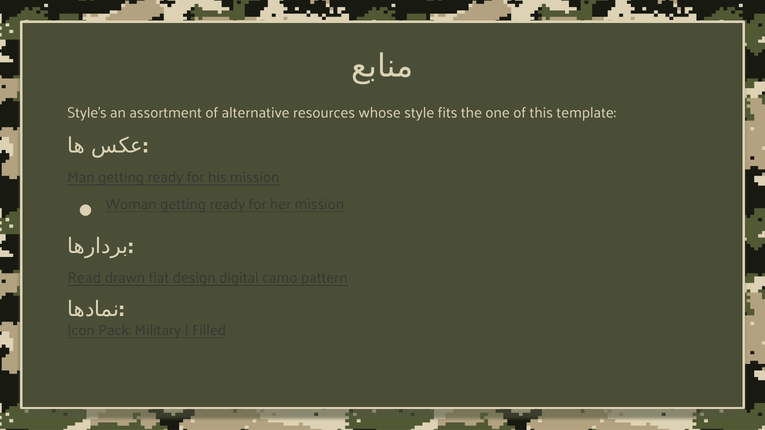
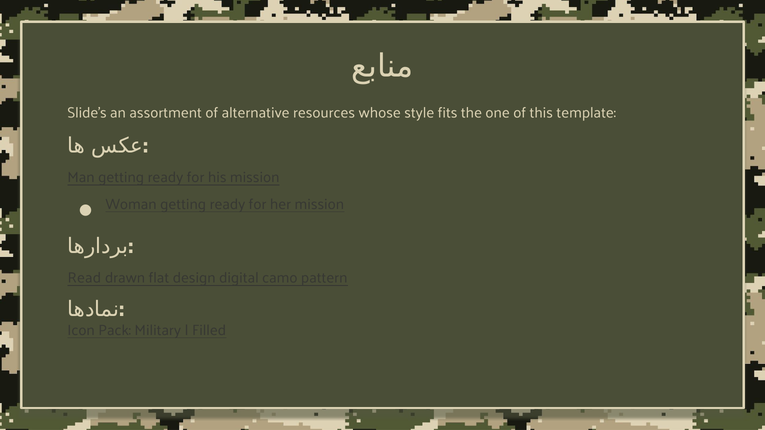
Style’s: Style’s -> Slide’s (87, 113)
